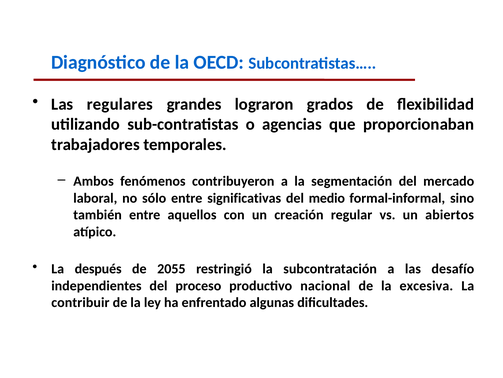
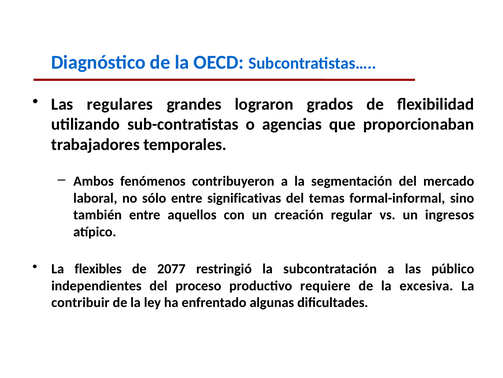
medio: medio -> temas (327, 198)
abiertos: abiertos -> ingresos (450, 215)
después: después -> flexibles (98, 268)
2055: 2055 -> 2077 (171, 268)
desafío: desafío -> público (453, 268)
nacional: nacional -> requiere (325, 285)
